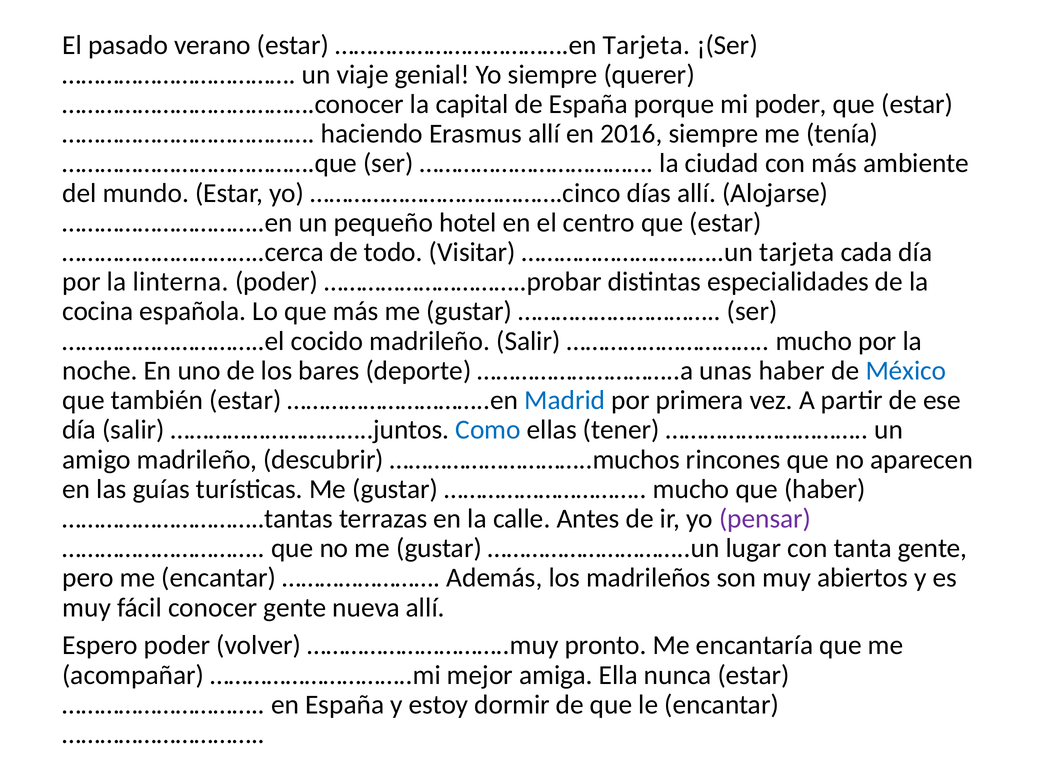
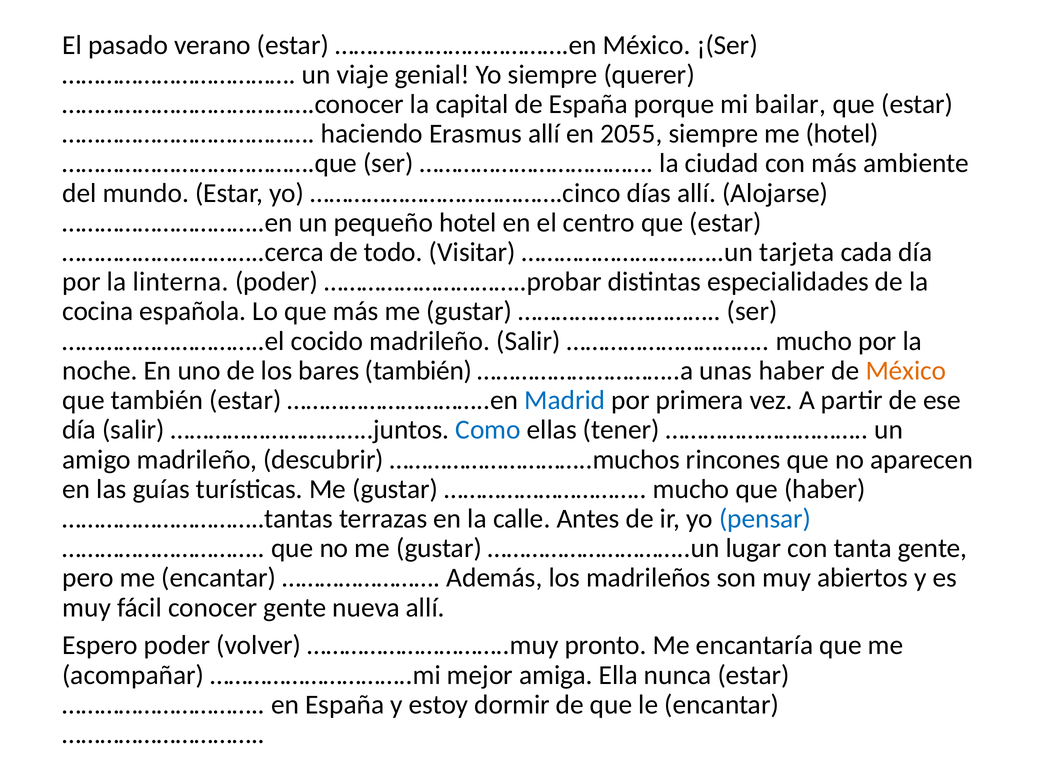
……………………………….en Tarjeta: Tarjeta -> México (647, 45)
mi poder: poder -> bailar (791, 104)
2016: 2016 -> 2055 (631, 134)
me tenía: tenía -> hotel (842, 134)
bares deporte: deporte -> también (419, 371)
México colour: blue -> orange (906, 371)
pensar colour: purple -> blue (765, 519)
